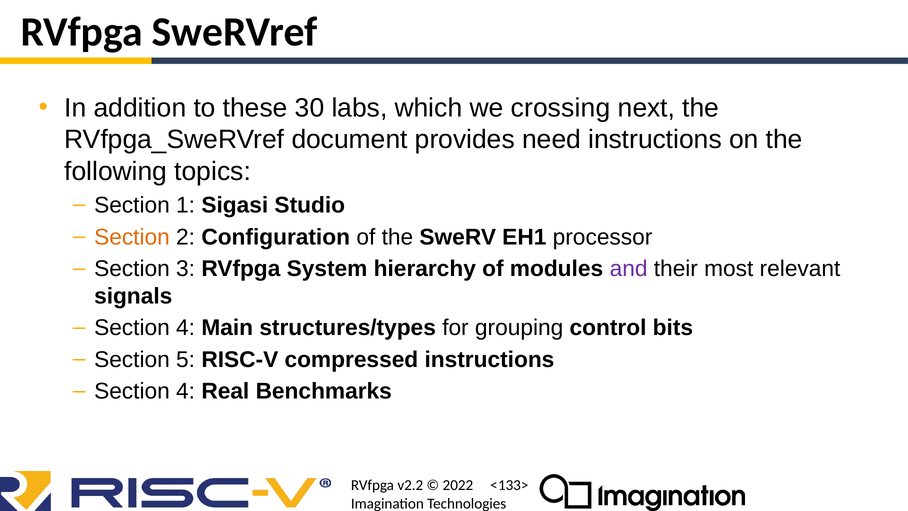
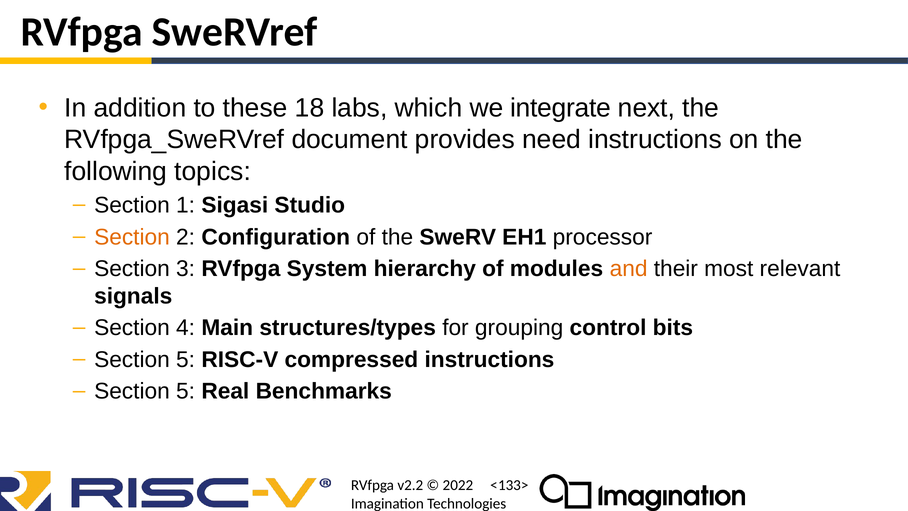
30: 30 -> 18 (310, 108)
crossing: crossing -> integrate (561, 108)
and colour: purple -> orange (629, 269)
4: 4 -> 5 (186, 391)
